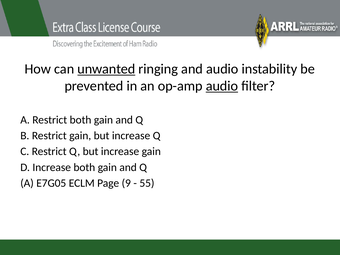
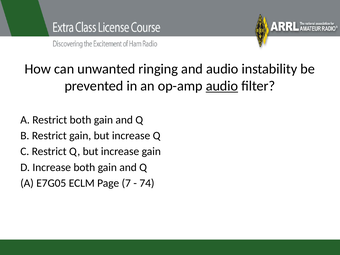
unwanted underline: present -> none (106, 69)
9: 9 -> 7 (126, 183)
55: 55 -> 74 (147, 183)
